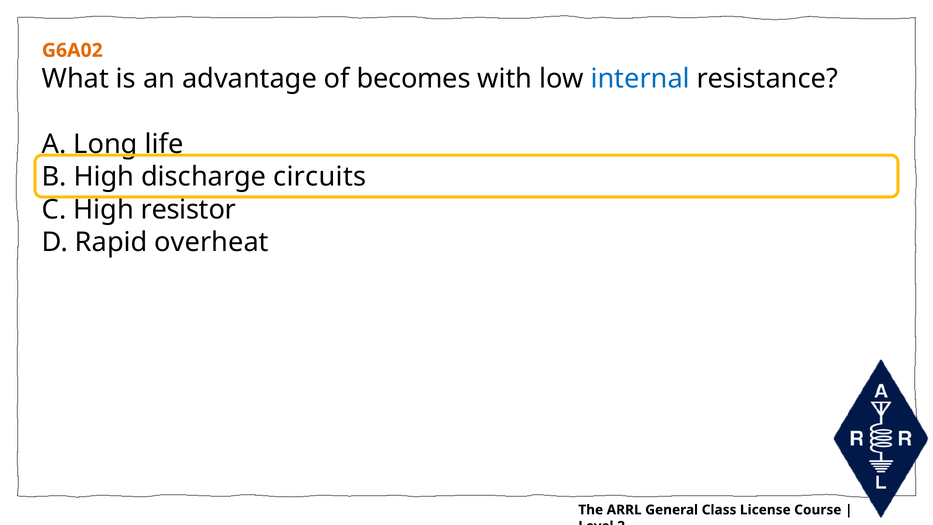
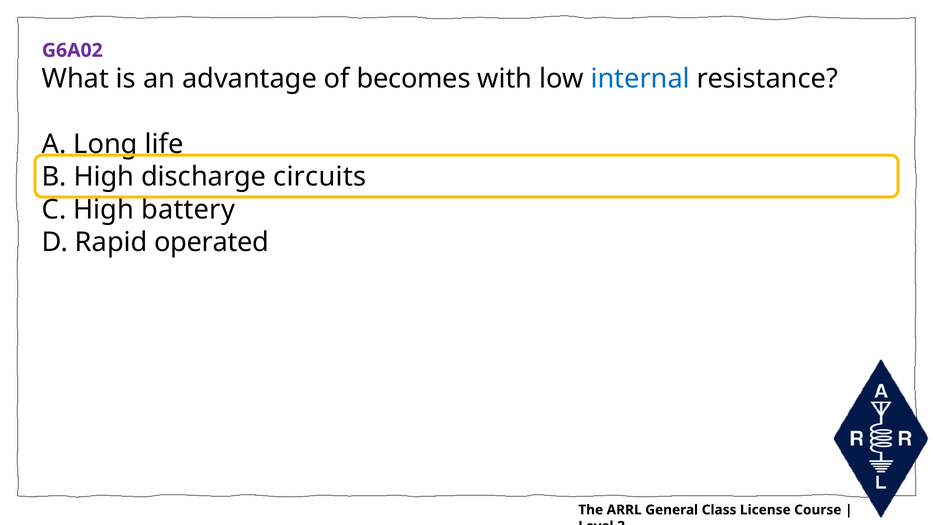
G6A02 colour: orange -> purple (72, 50)
resistor: resistor -> battery (188, 210)
overheat: overheat -> operated (212, 242)
